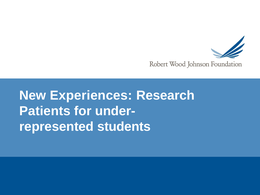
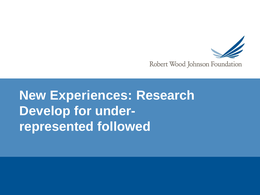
Patients: Patients -> Develop (45, 111)
students: students -> followed (124, 127)
